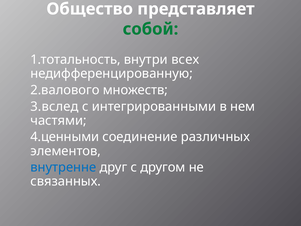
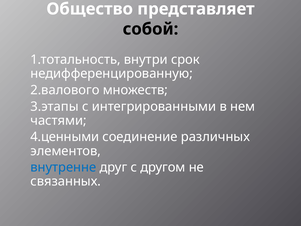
собой colour: green -> black (151, 29)
всех: всех -> срок (185, 60)
3.вслед: 3.вслед -> 3.этапы (55, 106)
